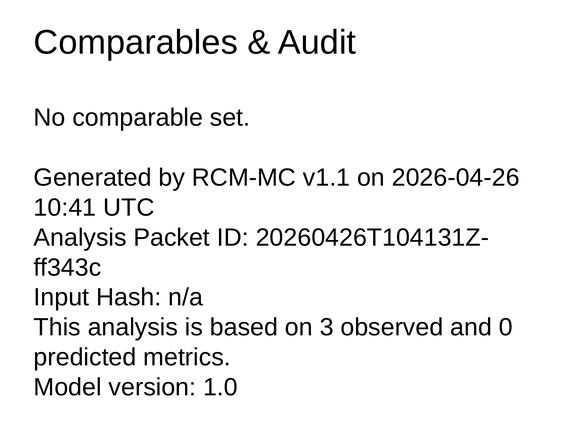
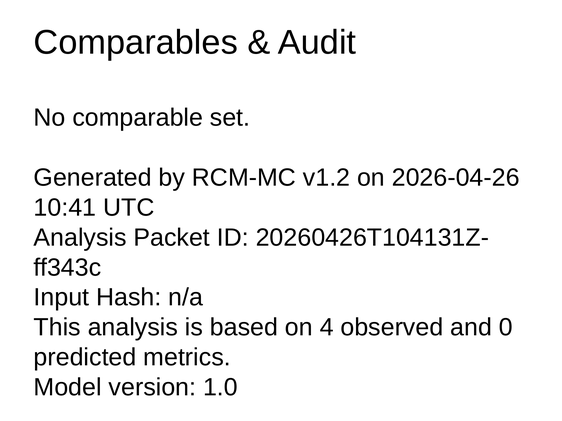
v1.1: v1.1 -> v1.2 (327, 178)
3: 3 -> 4 (327, 328)
